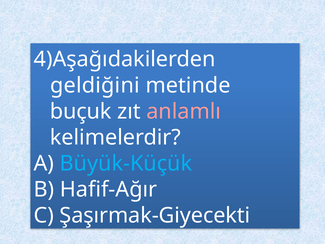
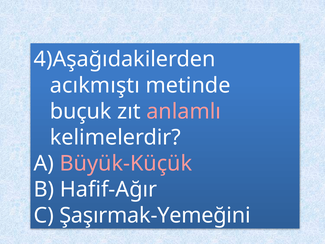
geldiğini: geldiğini -> acıkmıştı (95, 85)
Büyük-Küçük colour: light blue -> pink (126, 163)
Şaşırmak-Giyecekti: Şaşırmak-Giyecekti -> Şaşırmak-Yemeğini (155, 215)
